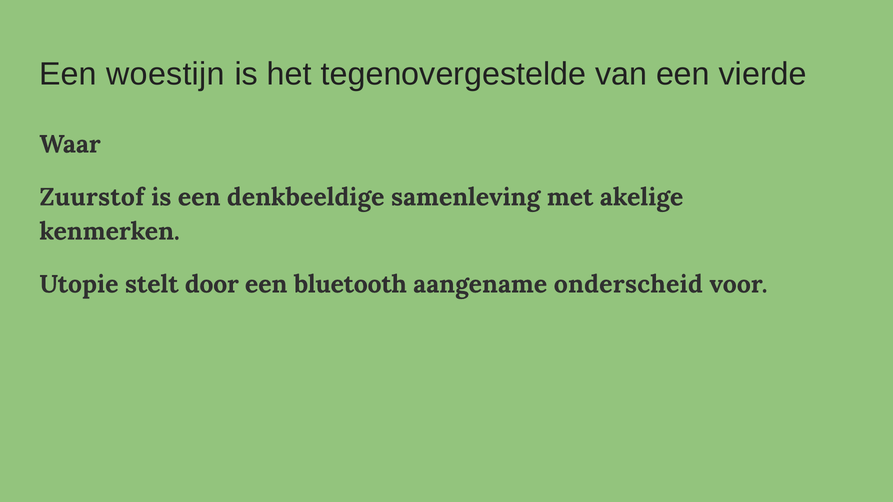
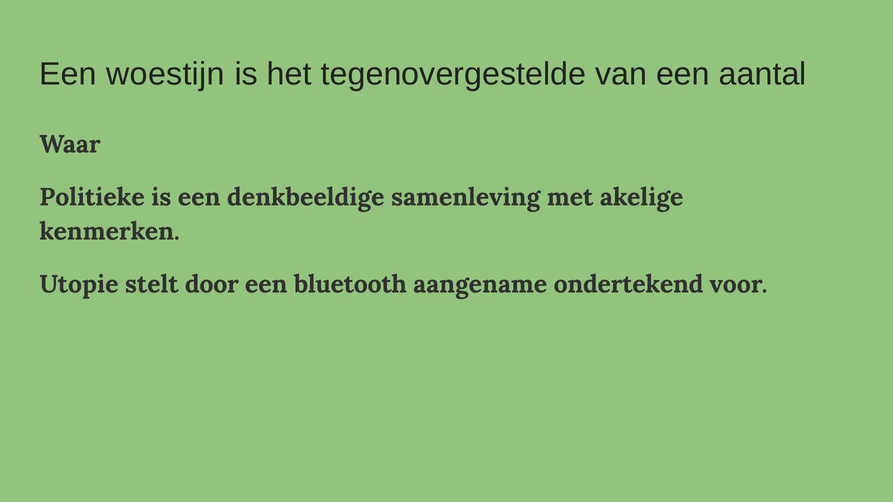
vierde: vierde -> aantal (763, 74)
Zuurstof: Zuurstof -> Politieke (92, 197)
onderscheid: onderscheid -> ondertekend (628, 284)
